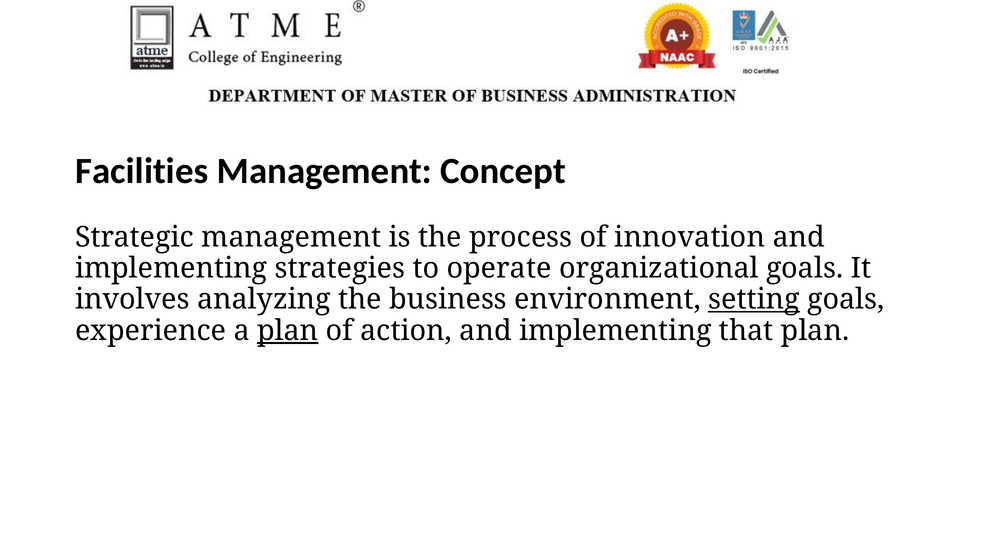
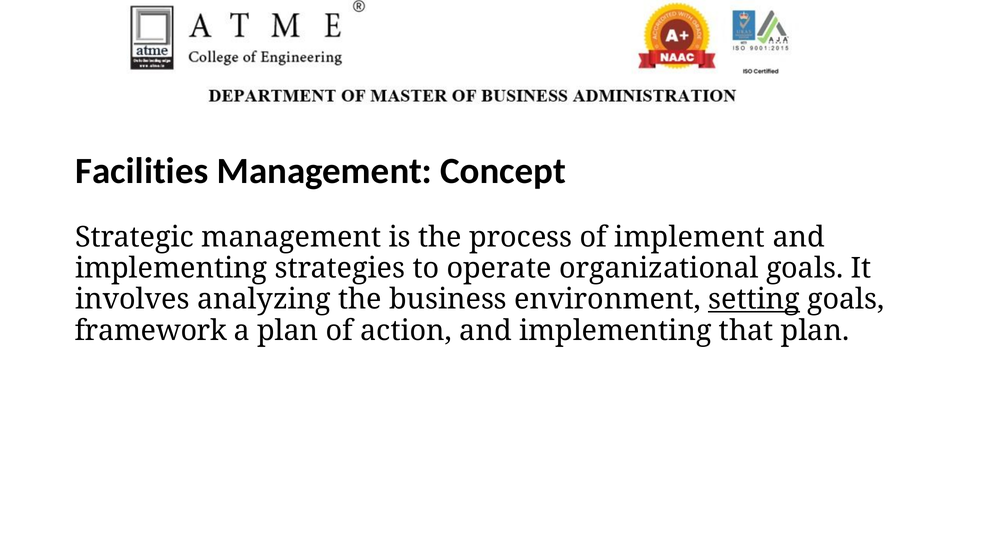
innovation: innovation -> implement (690, 237)
experience: experience -> framework (151, 331)
plan underline: present -> none (288, 331)
